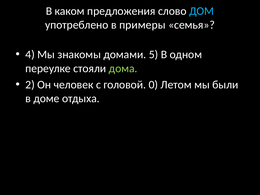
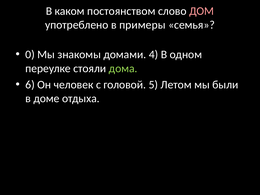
предложения: предложения -> постоянством (121, 11)
ДОМ colour: light blue -> pink (202, 11)
4: 4 -> 0 (30, 55)
5: 5 -> 4 (154, 55)
2: 2 -> 6 (30, 85)
0: 0 -> 5 (153, 85)
